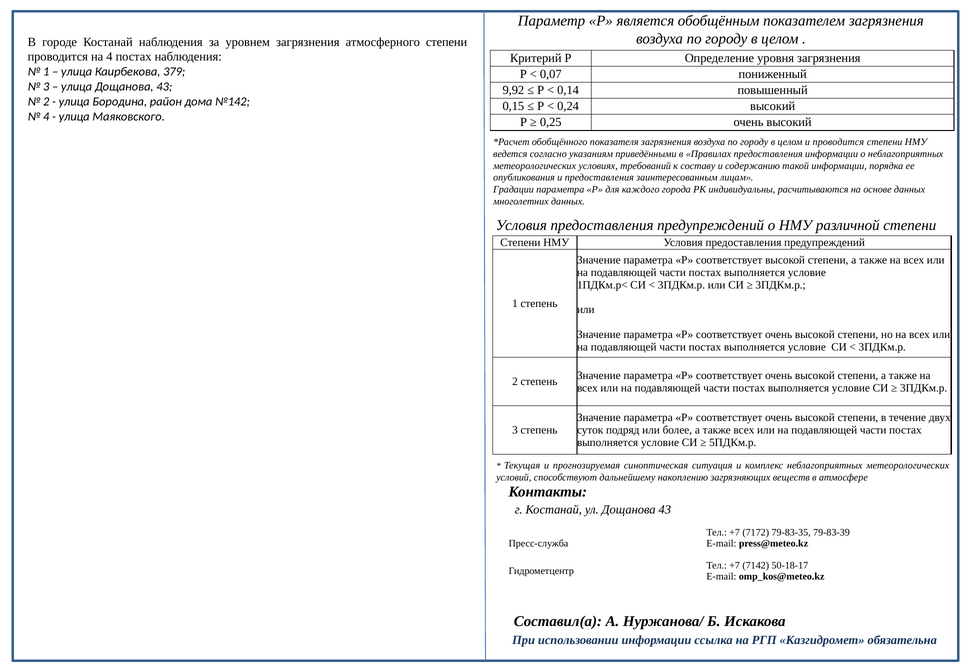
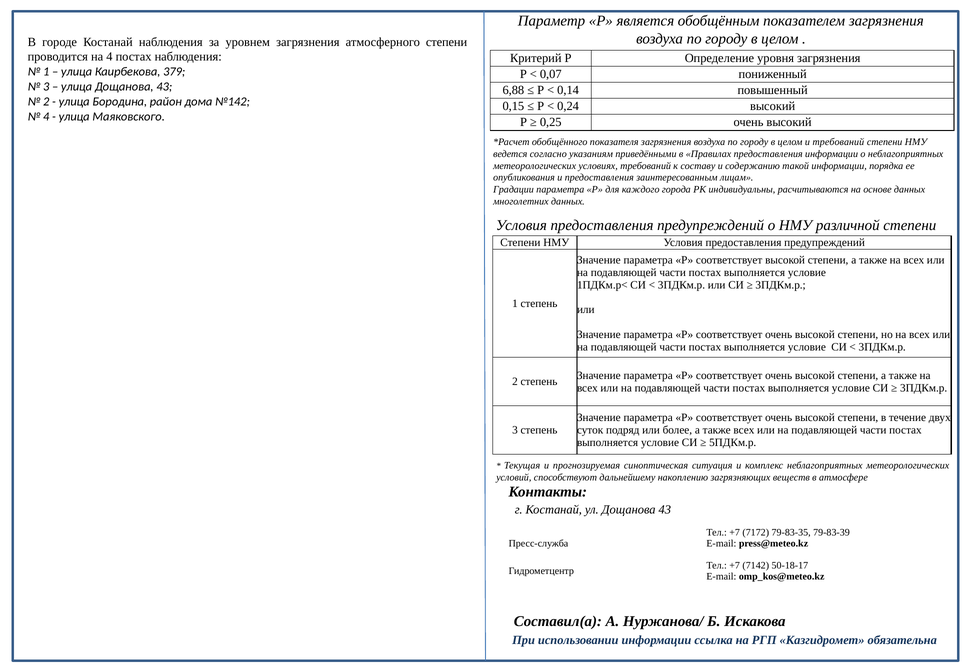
9,92: 9,92 -> 6,88 (513, 90)
и проводится: проводится -> требований (838, 142)
